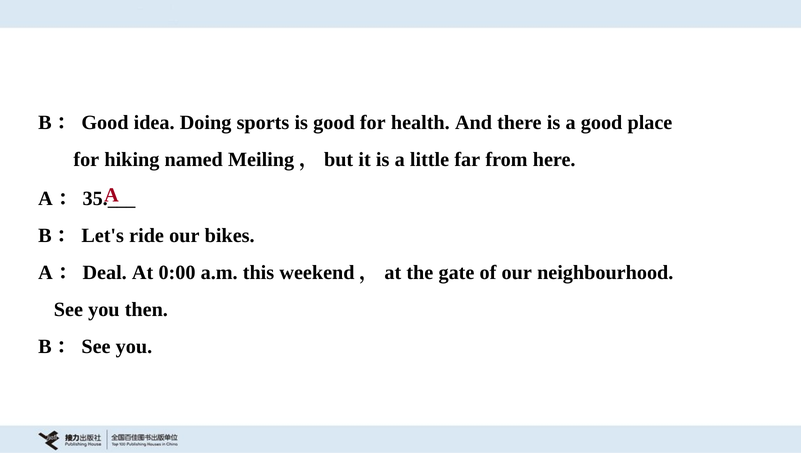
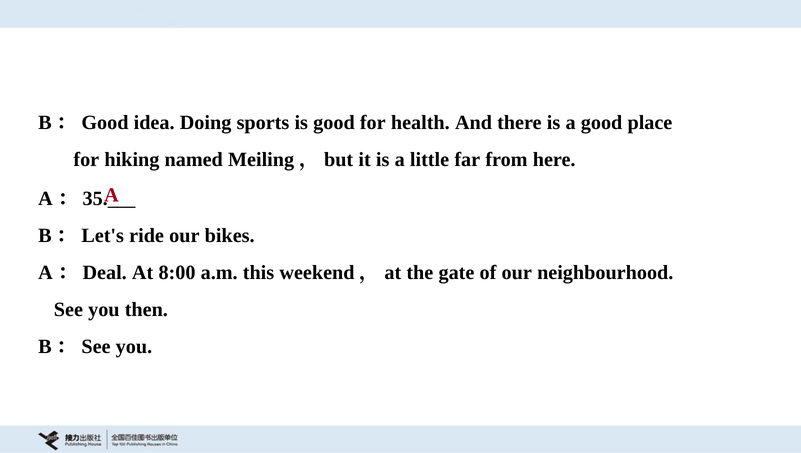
0:00: 0:00 -> 8:00 (177, 273)
